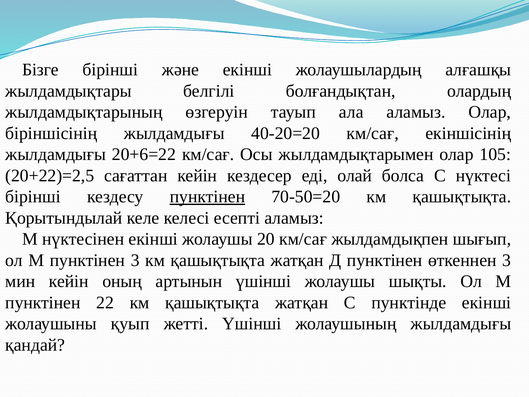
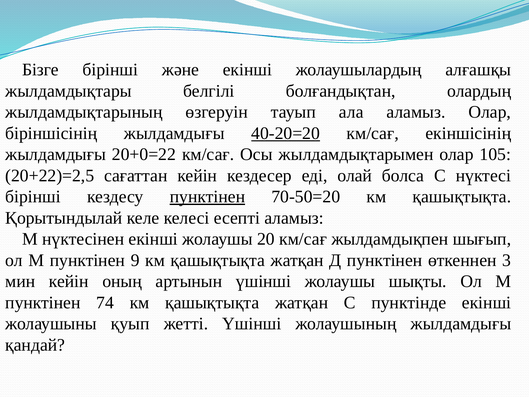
40-20=20 underline: none -> present (286, 133)
20+6=22: 20+6=22 -> 20+0=22 (144, 154)
пунктінен 3: 3 -> 9 (135, 260)
22: 22 -> 74 (105, 302)
